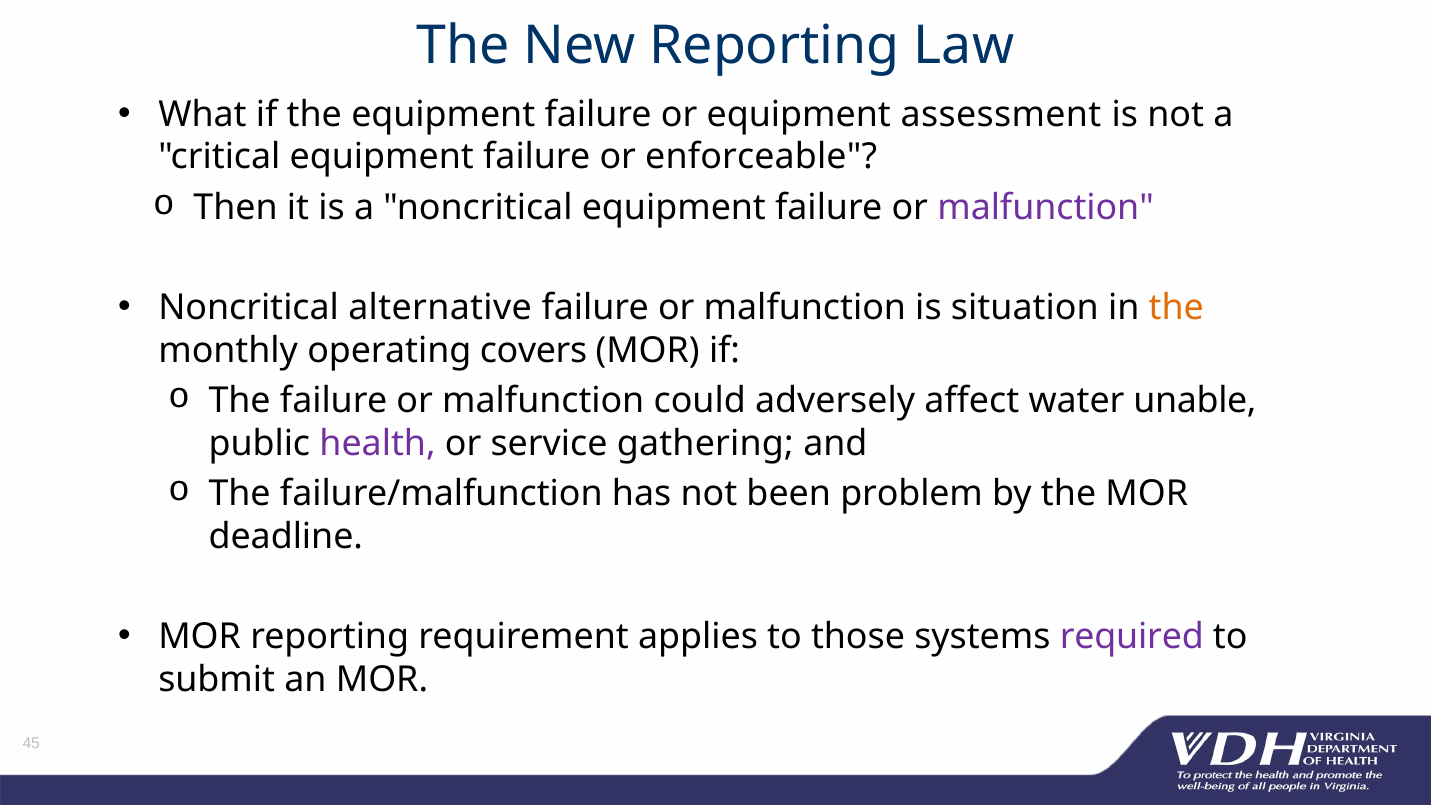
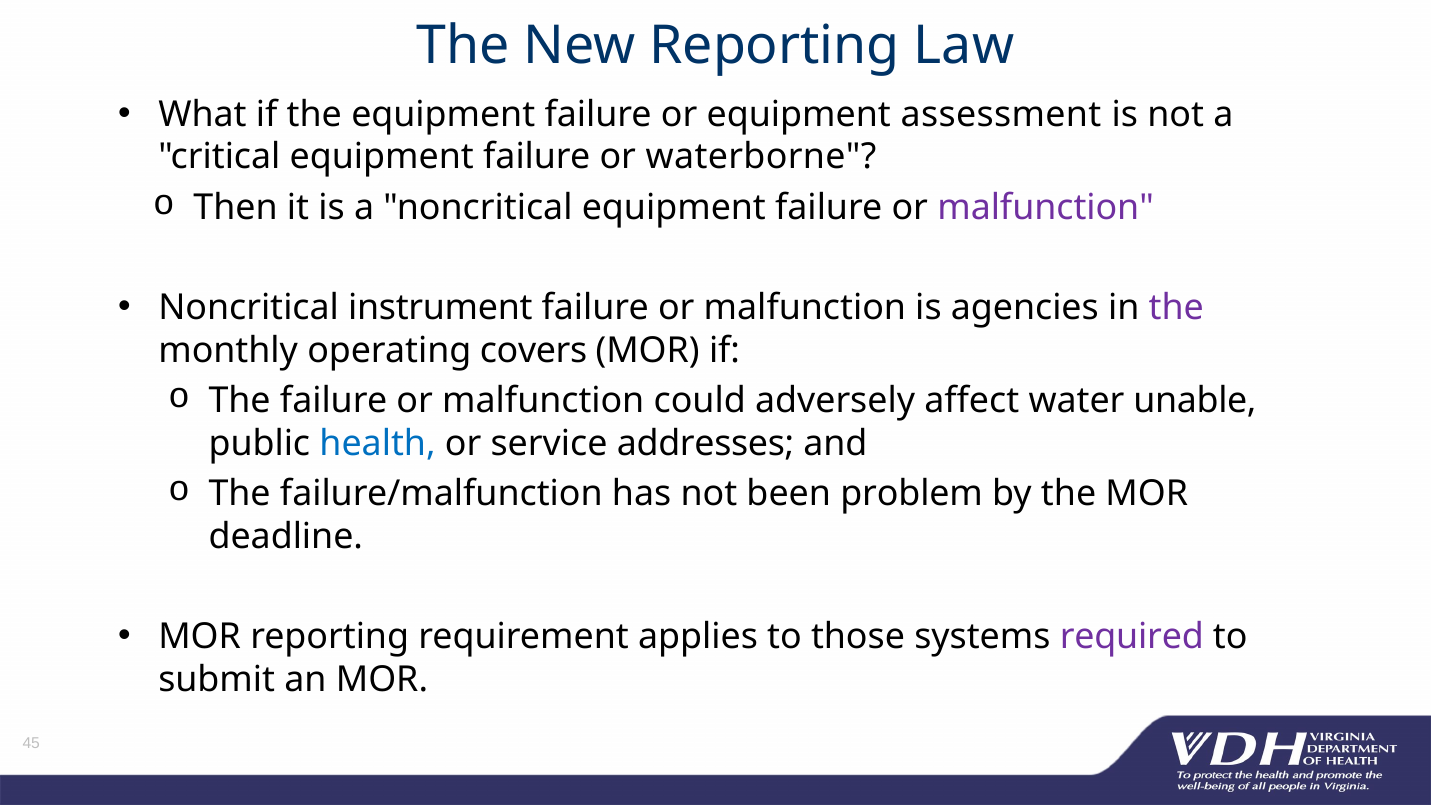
enforceable: enforceable -> waterborne (761, 157)
alternative: alternative -> instrument (440, 307)
situation: situation -> agencies (1025, 307)
the colour: orange -> purple (1176, 307)
health colour: purple -> blue (378, 443)
gathering: gathering -> addresses (706, 443)
